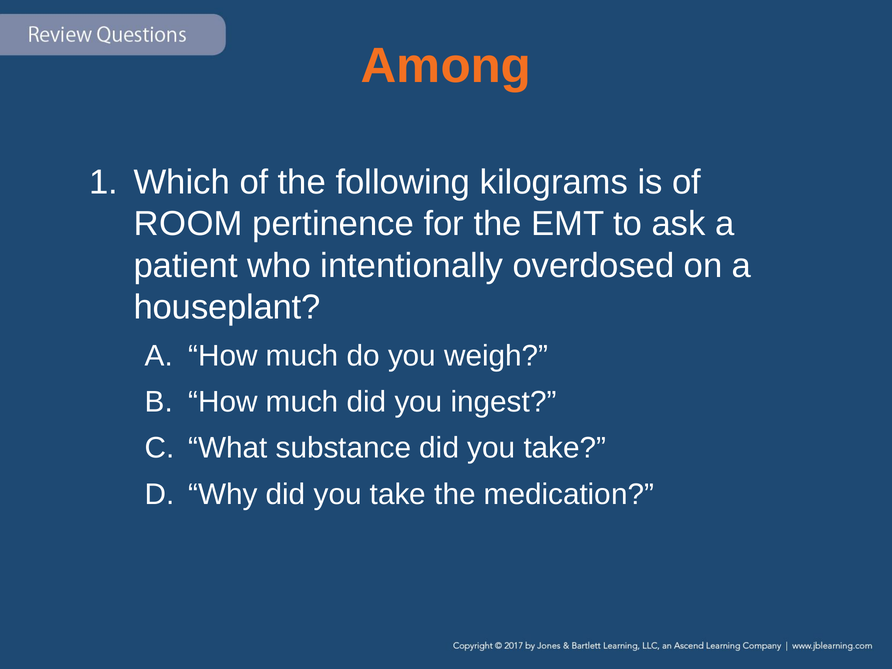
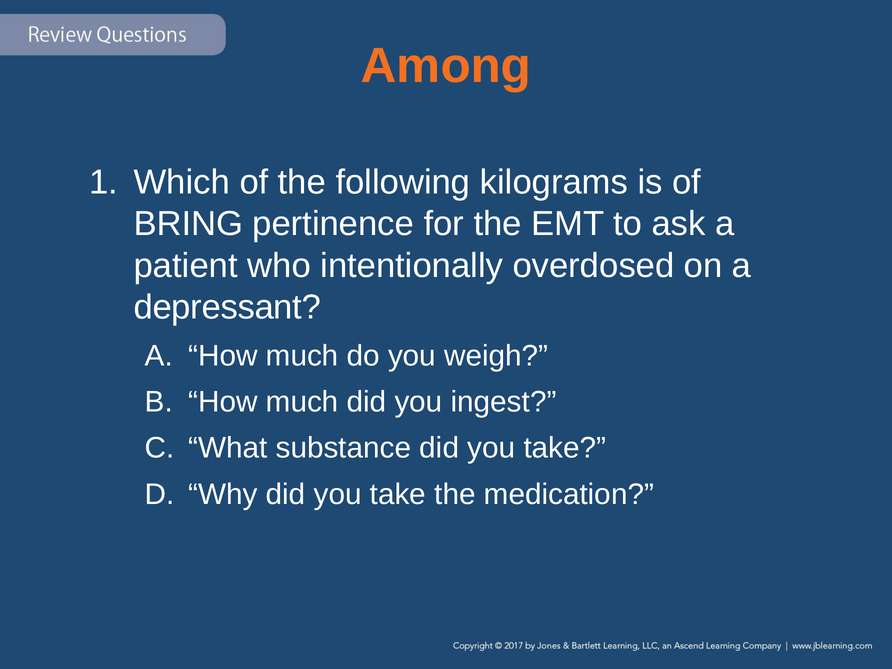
ROOM: ROOM -> BRING (189, 224)
houseplant: houseplant -> depressant (227, 307)
